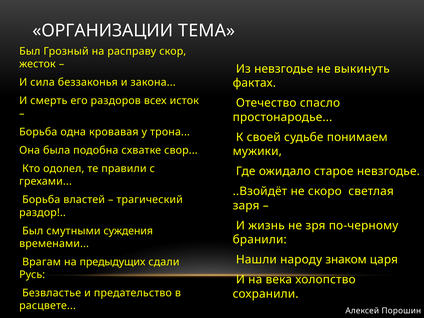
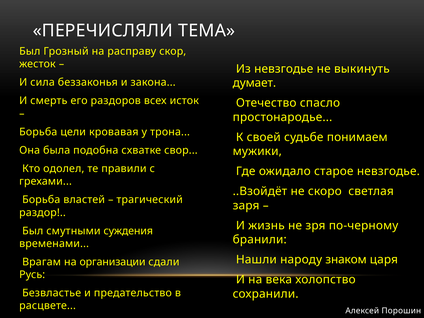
ОРГАНИЗАЦИИ: ОРГАНИЗАЦИИ -> ПЕРЕЧИСЛЯЛИ (103, 31)
фактах: фактах -> думает (254, 83)
одна: одна -> цели (73, 132)
предыдущих: предыдущих -> организации (113, 262)
